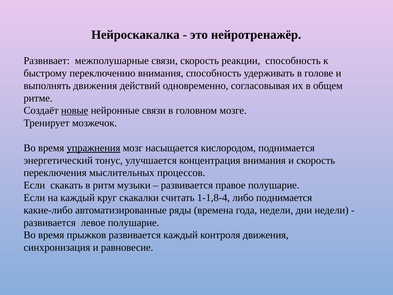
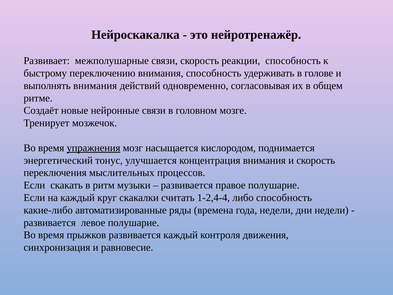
выполнять движения: движения -> внимания (95, 86)
новые underline: present -> none (75, 110)
1-1,8-4: 1-1,8-4 -> 1-2,4-4 (214, 198)
либо поднимается: поднимается -> способность (284, 198)
